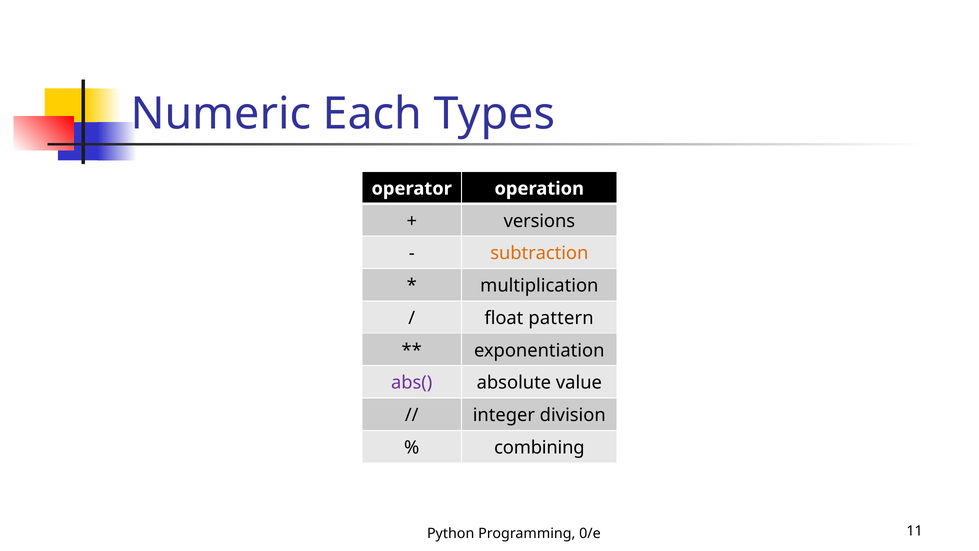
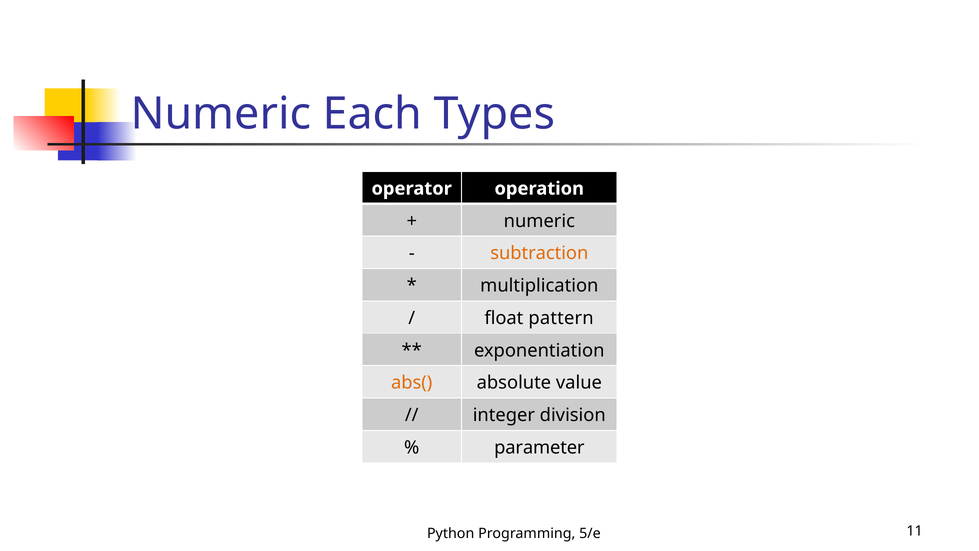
versions: versions -> numeric (539, 221)
abs( colour: purple -> orange (412, 383)
combining: combining -> parameter (539, 447)
0/e: 0/e -> 5/e (590, 533)
